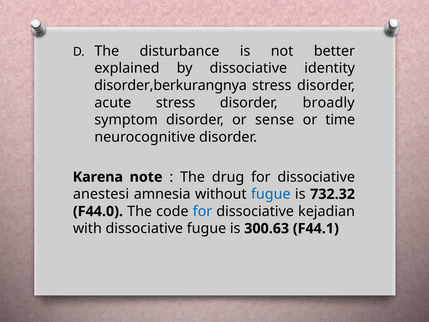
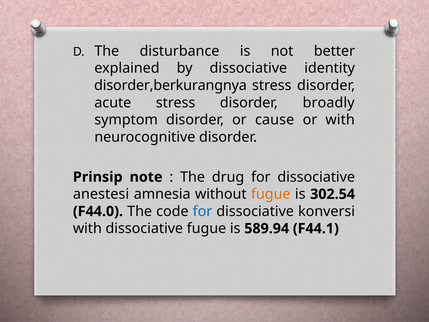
sense: sense -> cause (275, 120)
or time: time -> with (340, 120)
Karena: Karena -> Prinsip (98, 177)
fugue colour: blue -> orange (271, 194)
732.32: 732.32 -> 302.54 (333, 194)
kejadian: kejadian -> konversi (327, 211)
300.63: 300.63 -> 589.94 (267, 228)
